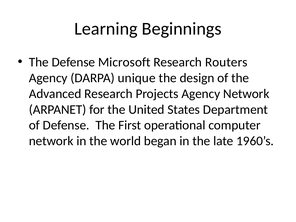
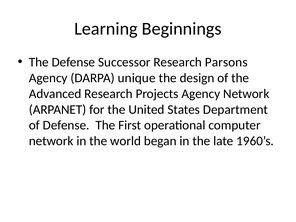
Microsoft: Microsoft -> Successor (124, 62)
Routers: Routers -> Parsons (226, 62)
